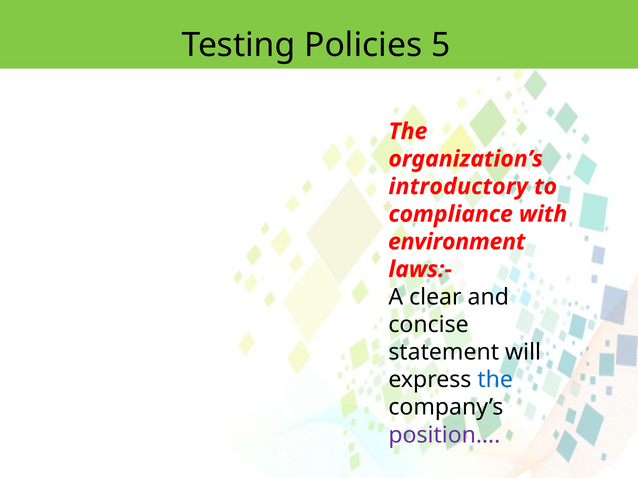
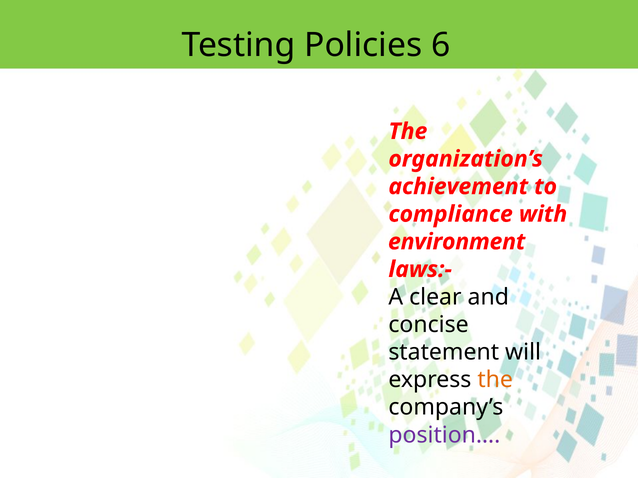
5: 5 -> 6 (441, 45)
introductory: introductory -> achievement (458, 187)
the colour: blue -> orange (495, 380)
